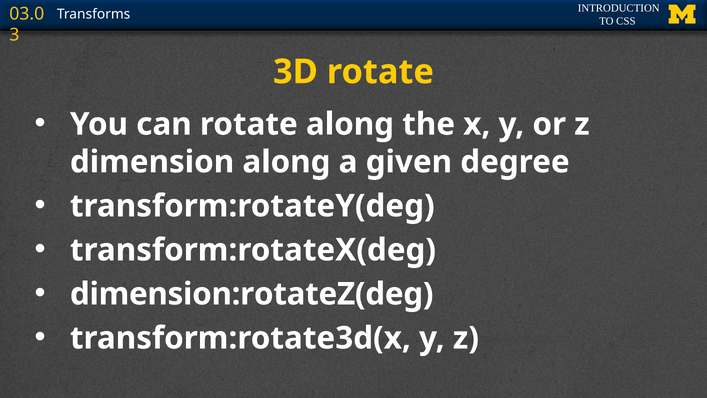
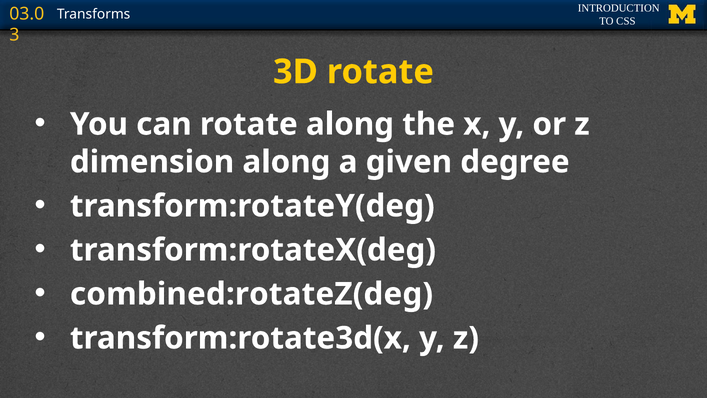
dimension:rotateZ(deg: dimension:rotateZ(deg -> combined:rotateZ(deg (251, 294)
